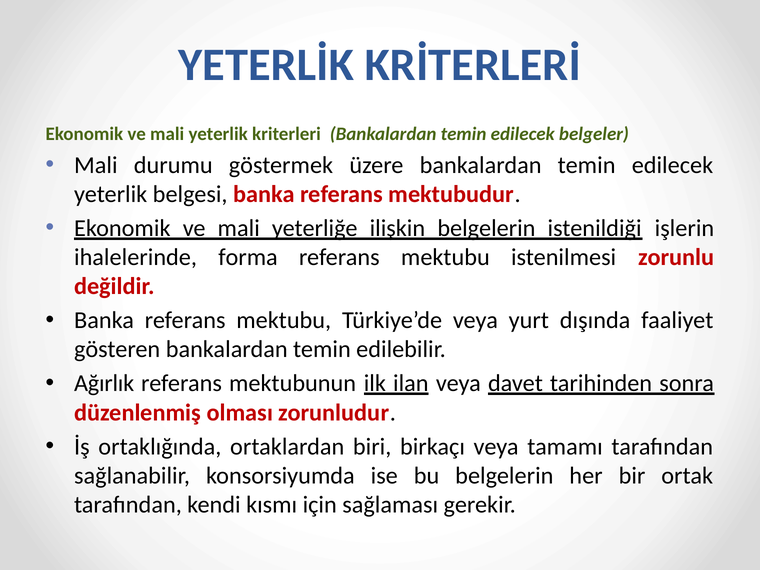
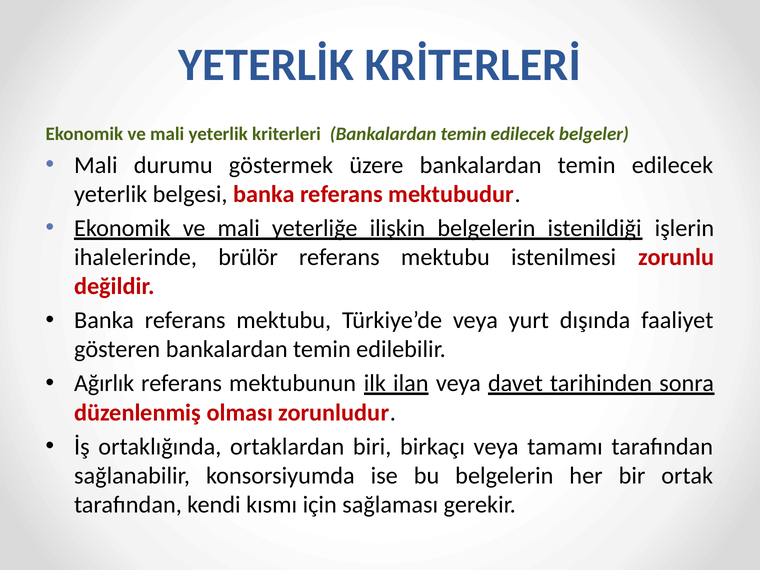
forma: forma -> brülör (248, 257)
